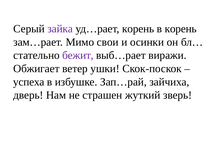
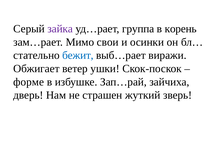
уд…рает корень: корень -> группа (138, 29)
бежит colour: purple -> blue (78, 55)
успеха: успеха -> форме (29, 82)
